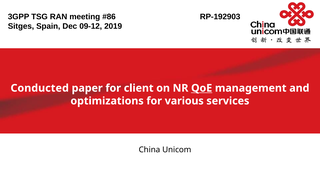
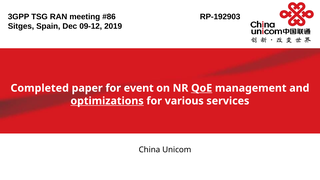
Conducted: Conducted -> Completed (40, 88)
client: client -> event (139, 88)
optimizations underline: none -> present (107, 101)
